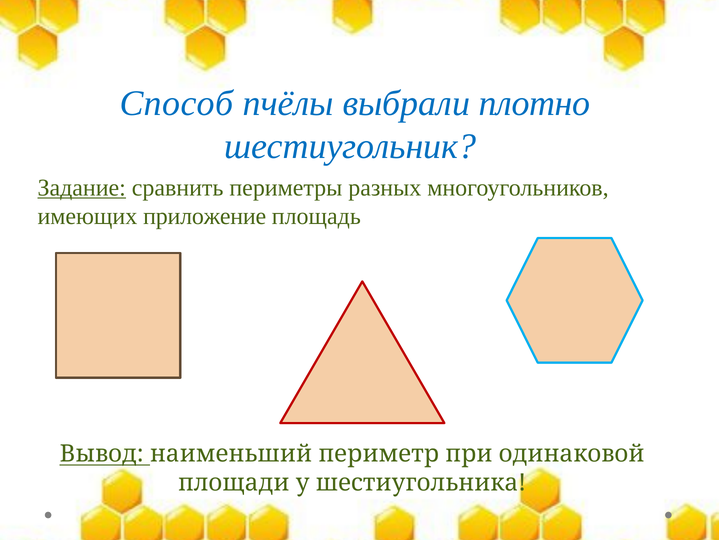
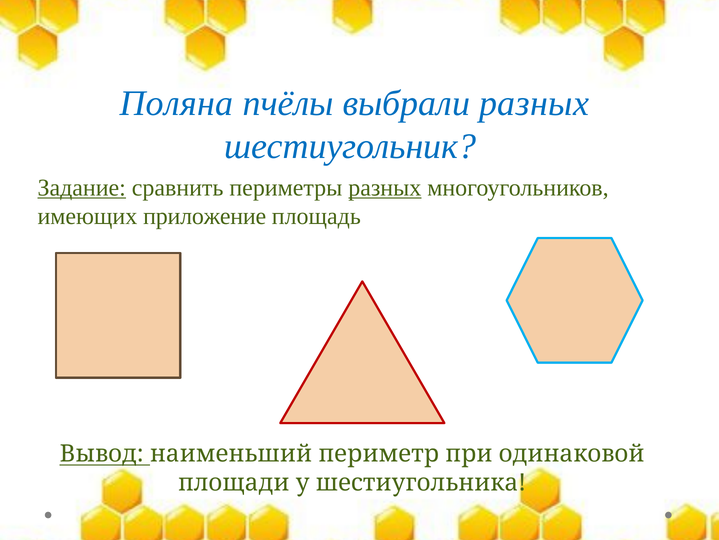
Способ: Способ -> Поляна (176, 103)
выбрали плотно: плотно -> разных (534, 103)
разных underline: none -> present (385, 187)
